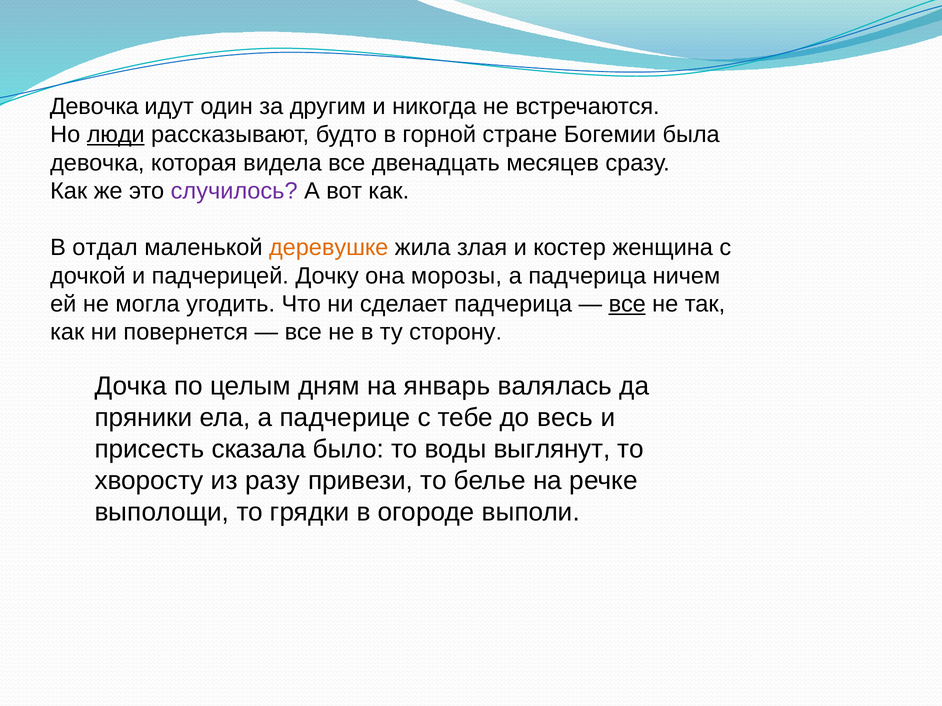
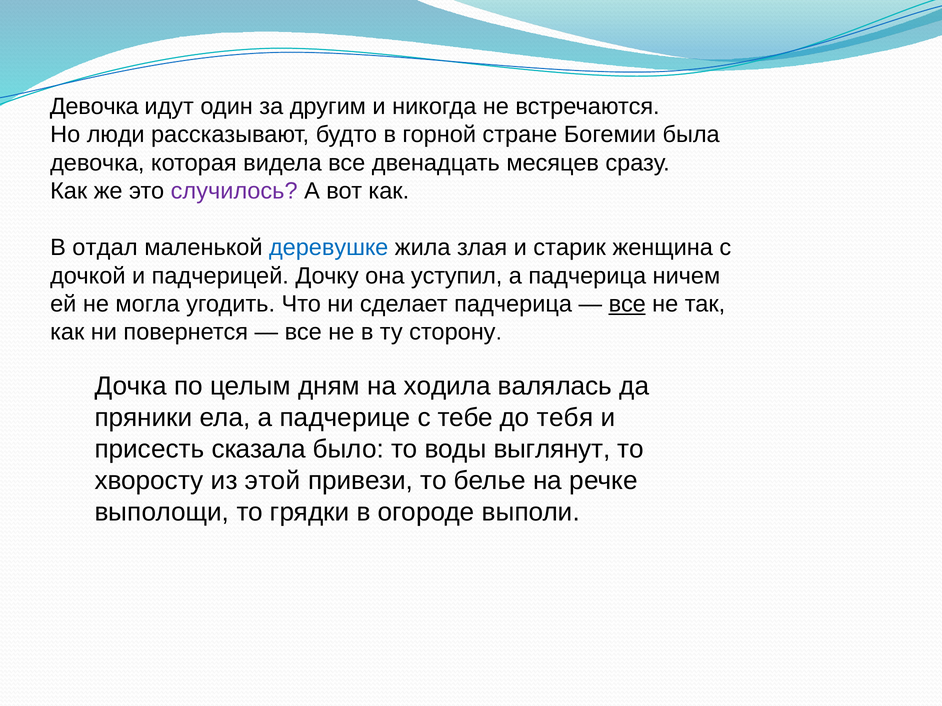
люди underline: present -> none (116, 135)
деревушке colour: orange -> blue (329, 248)
костер: костер -> старик (570, 248)
морозы: морозы -> уступил (457, 276)
январь: январь -> ходила (447, 387)
весь: весь -> тебя (565, 418)
разу: разу -> этой (273, 481)
